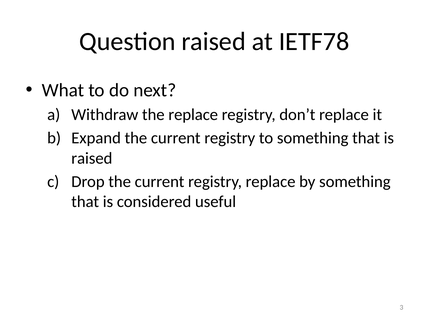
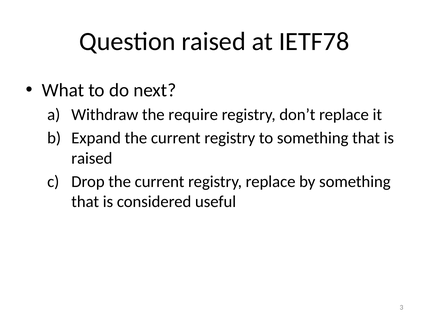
the replace: replace -> require (193, 115)
